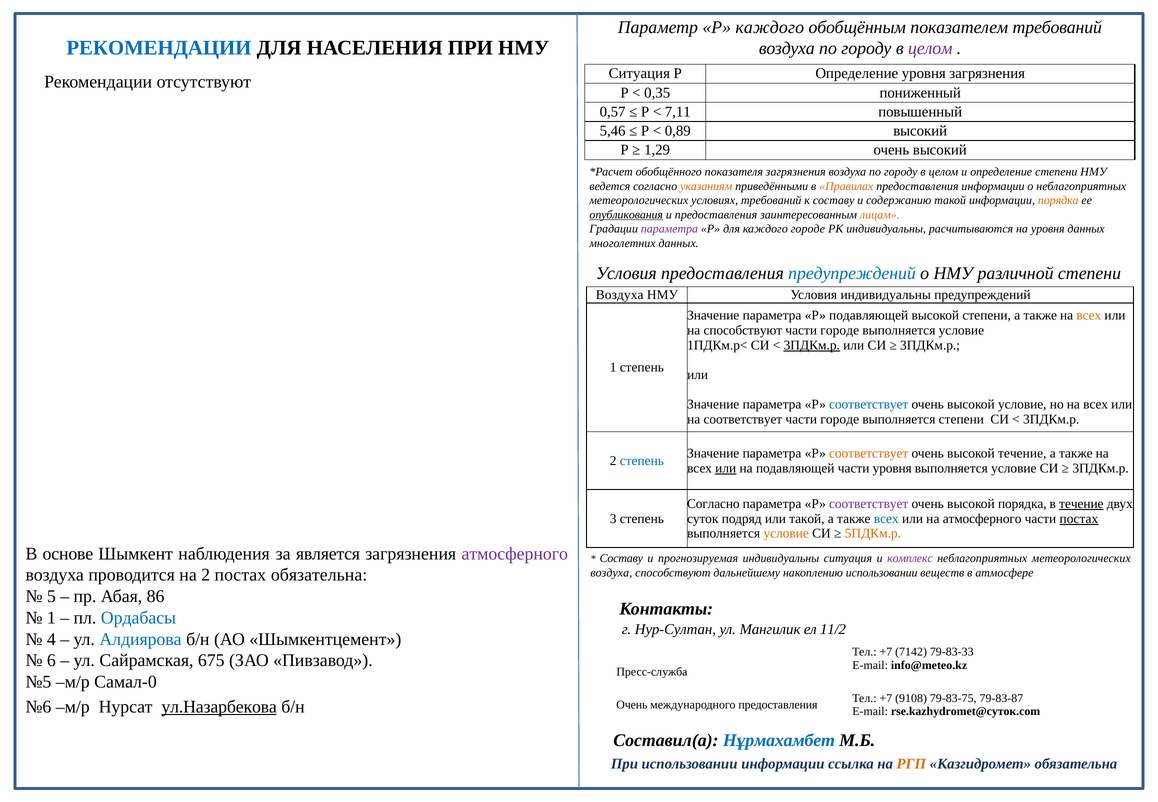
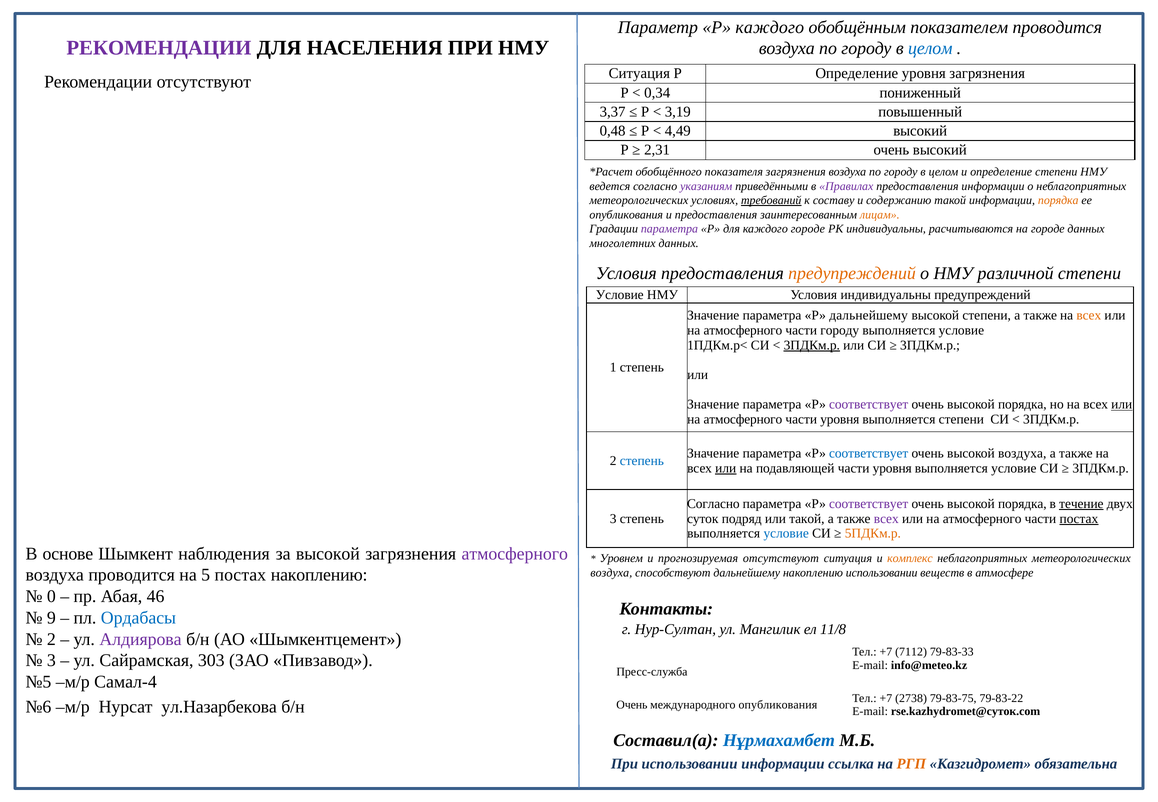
показателем требований: требований -> проводится (1057, 27)
РЕКОМЕНДАЦИИ colour: blue -> purple (159, 48)
целом colour: purple -> blue (930, 49)
0,35: 0,35 -> 0,34 (657, 93)
0,57: 0,57 -> 3,37 (613, 112)
7,11: 7,11 -> 3,19 (678, 112)
5,46: 5,46 -> 0,48 (613, 131)
0,89: 0,89 -> 4,49 (678, 131)
1,29: 1,29 -> 2,31 (657, 150)
указаниям colour: orange -> purple (706, 186)
Правилах colour: orange -> purple (846, 186)
требований underline: none -> present (771, 200)
опубликования underline: present -> none (626, 215)
на уровня: уровня -> городе (1048, 229)
предупреждений colour: blue -> orange (852, 273)
Воздуха: Воздуха -> Условие (620, 295)
Р подавляющей: подавляющей -> дальнейшему (869, 315)
способствуют: способствуют -> атмосферного (743, 330)
городе: городе -> городу (840, 330)
соответствует colour: blue -> purple (869, 404)
условие: условие -> порядка (1022, 404)
или underline: none -> present (1122, 404)
соответствует: соответствует -> атмосферного (743, 419)
городе: городе -> уровня (840, 419)
соответствует colour: orange -> blue (869, 453)
высокой течение: течение -> воздуха (1022, 453)
всех colour: blue -> purple (886, 518)
условие colour: orange -> blue (786, 533)
за является: является -> высокой (328, 553)
Составу: Составу -> Уровнем (621, 558)
прогнозируемая индивидуальны: индивидуальны -> отсутствуют (781, 558)
комплекс colour: purple -> orange (910, 558)
на 2: 2 -> 5 (206, 575)
постах обязательна: обязательна -> накоплению (319, 575)
5: 5 -> 0 (51, 596)
86: 86 -> 46 (156, 596)
1: 1 -> 9 (51, 618)
11/2: 11/2 -> 11/8 (833, 629)
4: 4 -> 2 (51, 639)
Алдиярова colour: blue -> purple (141, 639)
7142: 7142 -> 7112 (911, 652)
6: 6 -> 3 (51, 660)
675: 675 -> 303 (211, 660)
Самал-0: Самал-0 -> Самал-4 (126, 682)
9108: 9108 -> 2738 (911, 698)
79-83-87: 79-83-87 -> 79-83-22 (1001, 698)
ул.Назарбекова underline: present -> none (219, 707)
международного предоставления: предоставления -> опубликования (778, 705)
